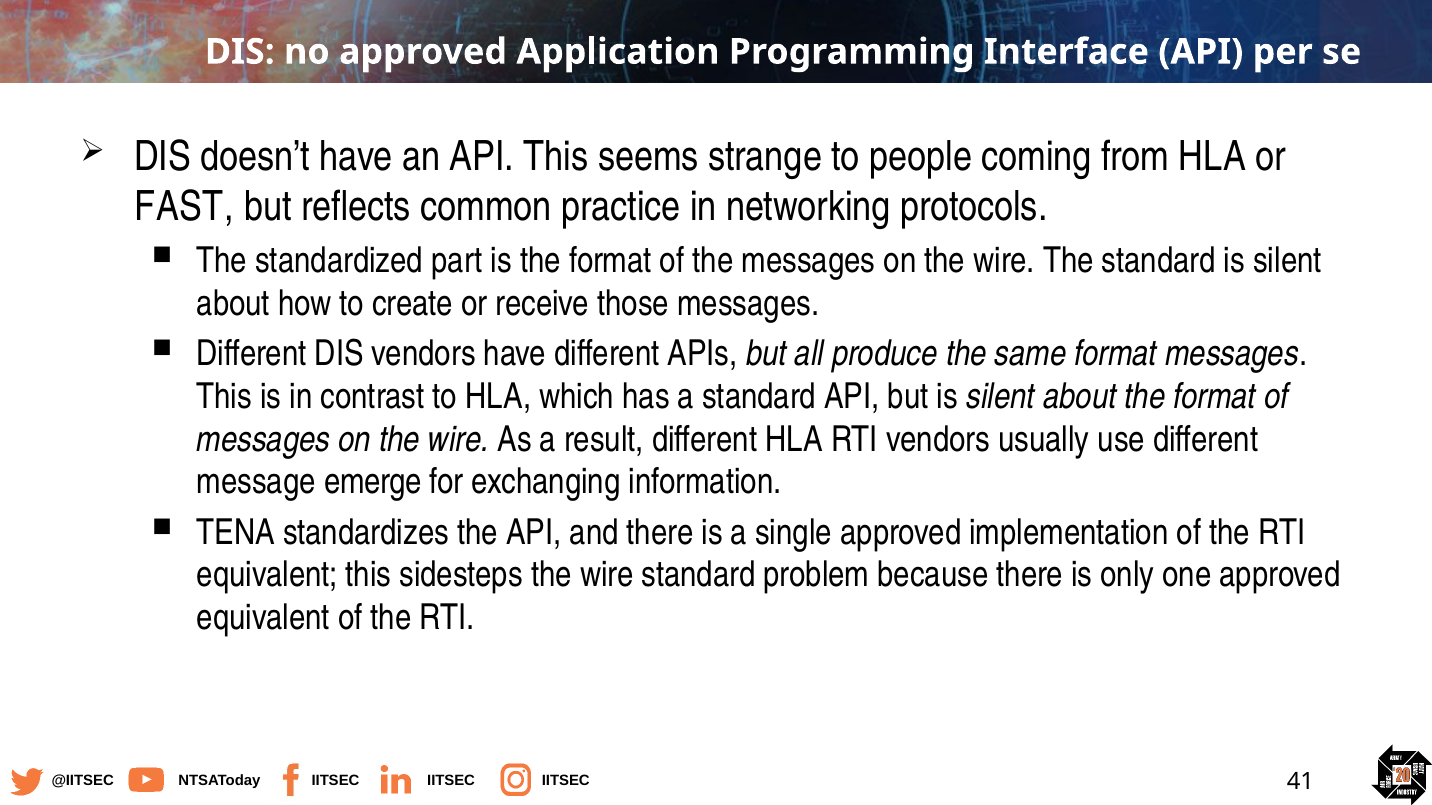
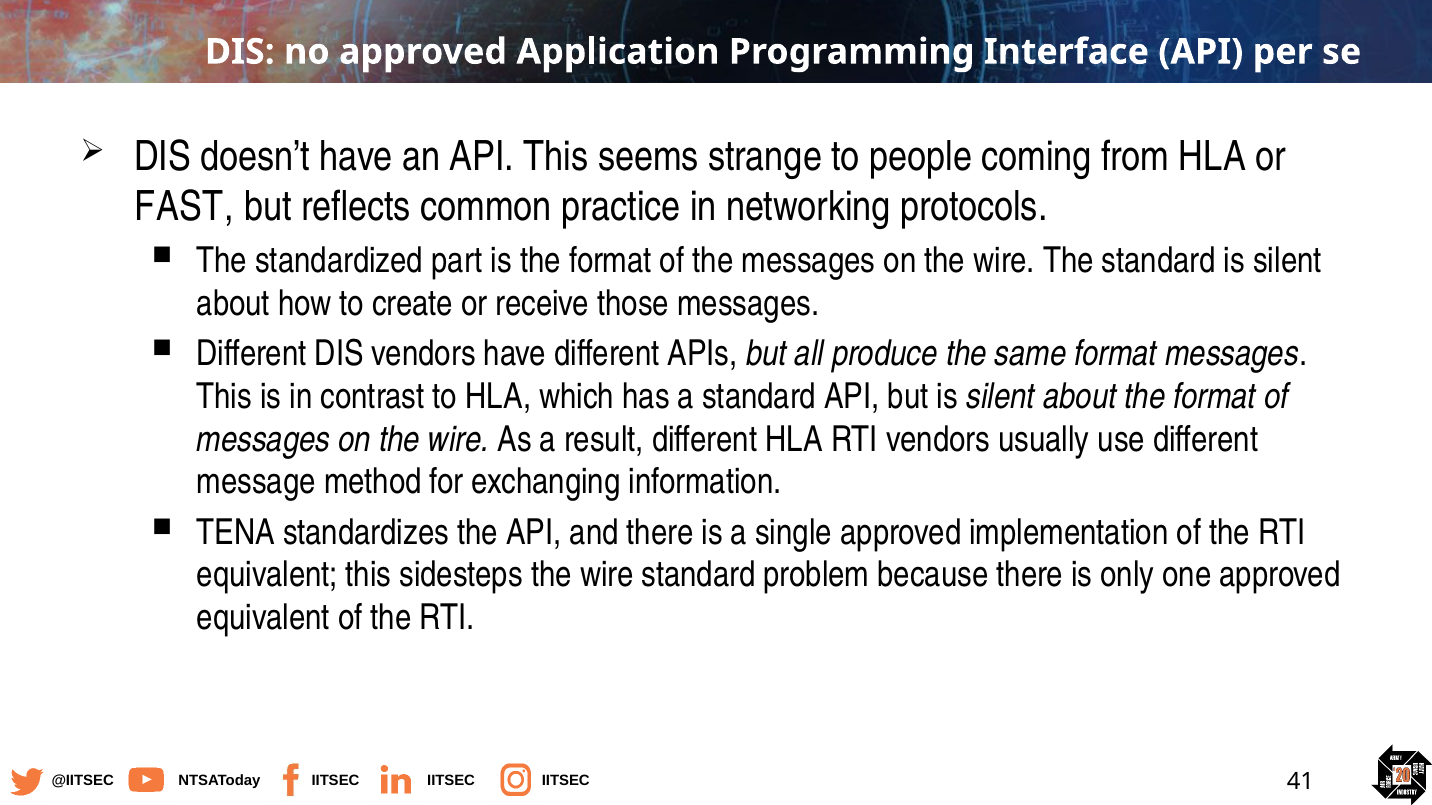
emerge: emerge -> method (373, 482)
